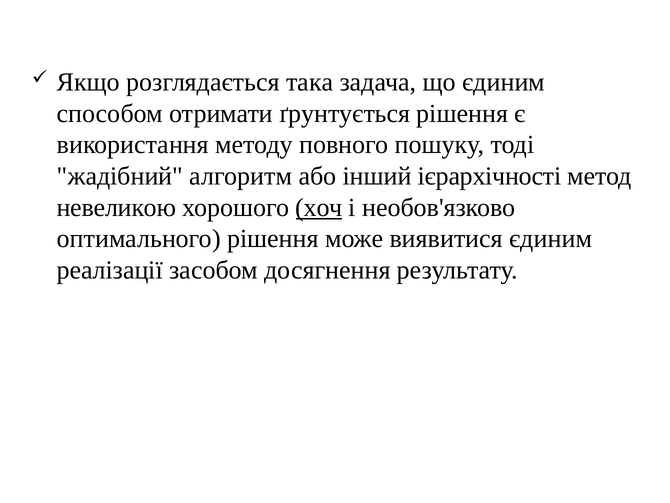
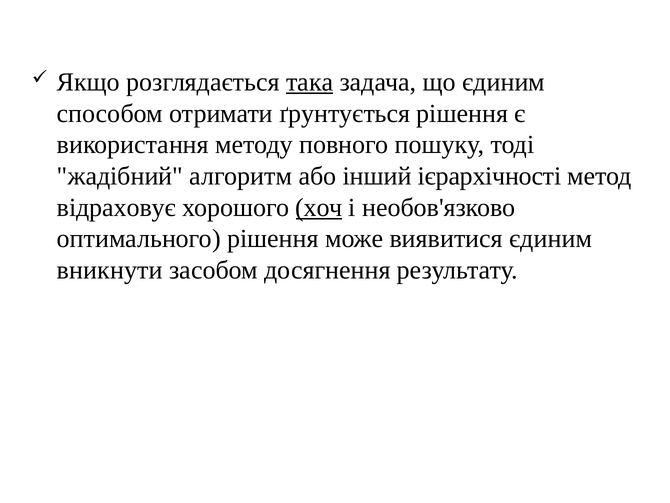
така underline: none -> present (310, 82)
невеликою: невеликою -> відраховує (116, 207)
реалізації: реалізації -> вникнути (110, 270)
